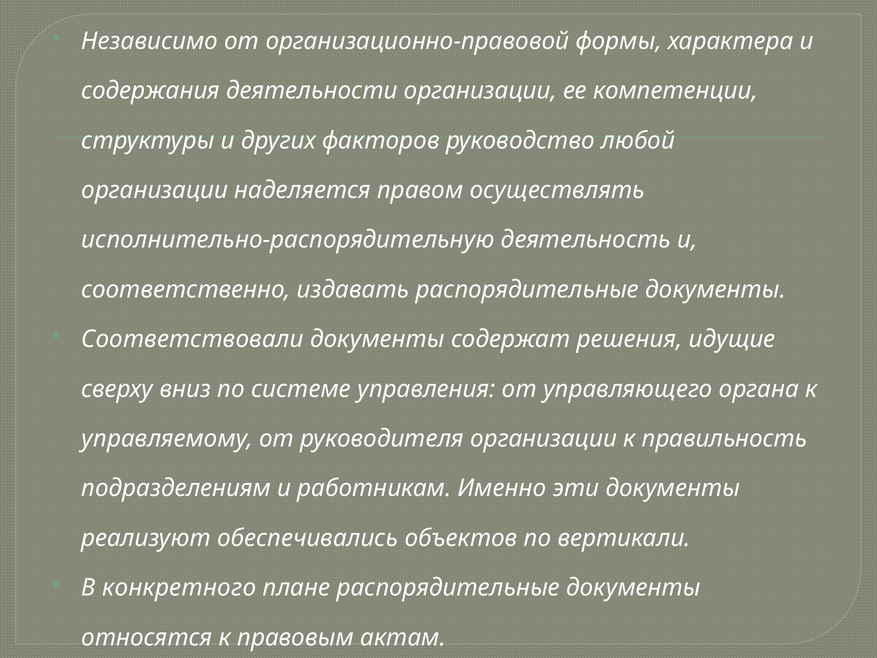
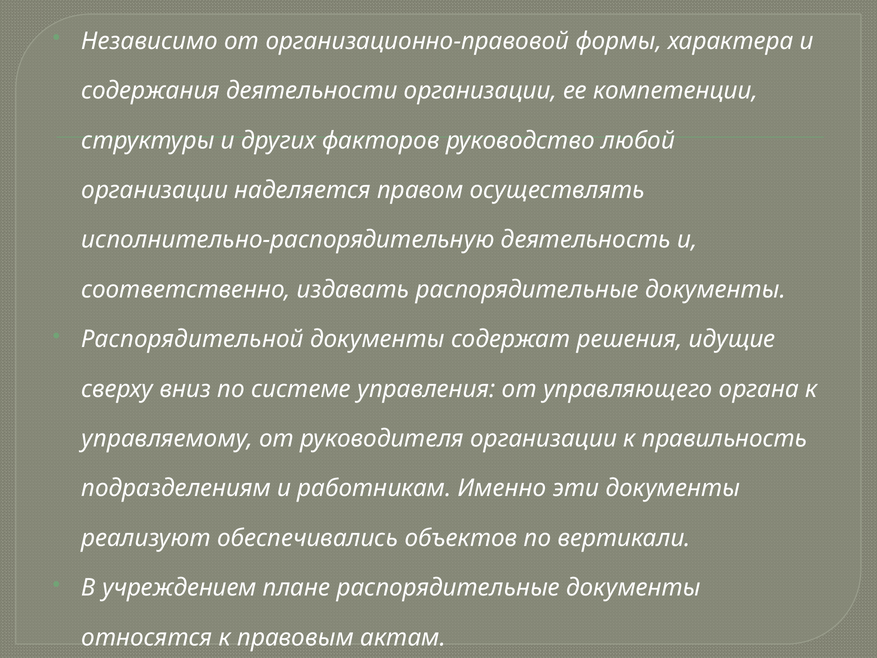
Соответствовали: Соответствовали -> Распорядительной (193, 339)
конкретного: конкретного -> учреждением (179, 588)
